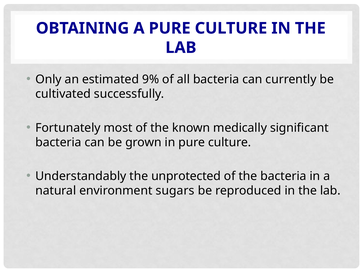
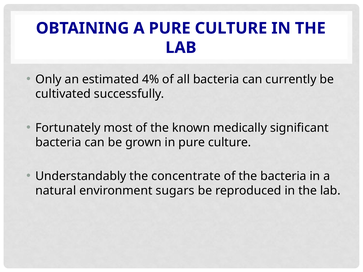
9%: 9% -> 4% (151, 79)
unprotected: unprotected -> concentrate (186, 176)
